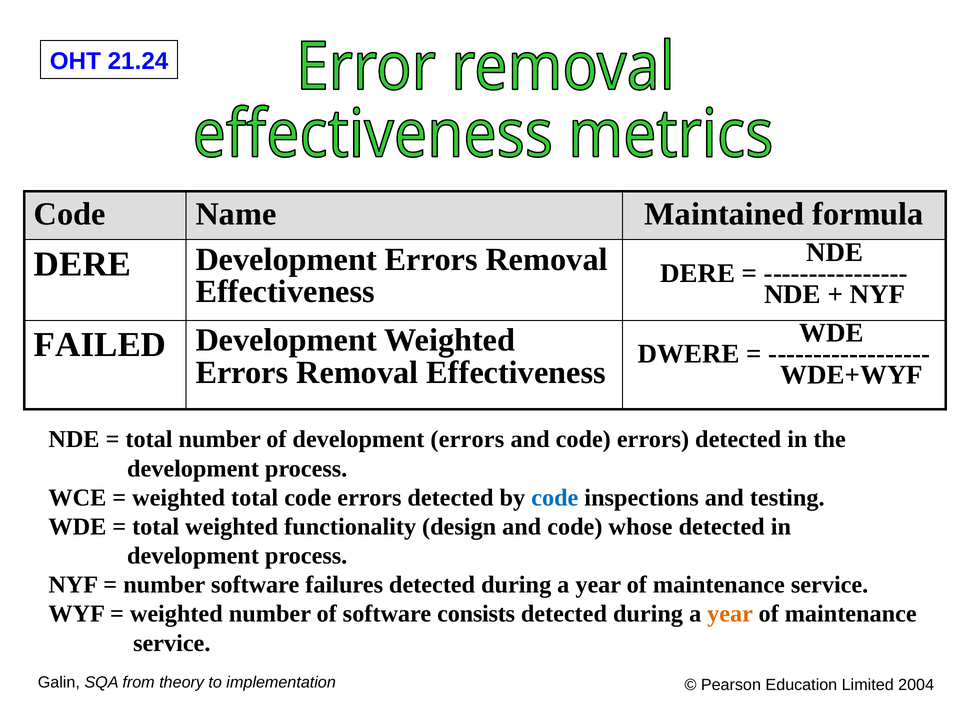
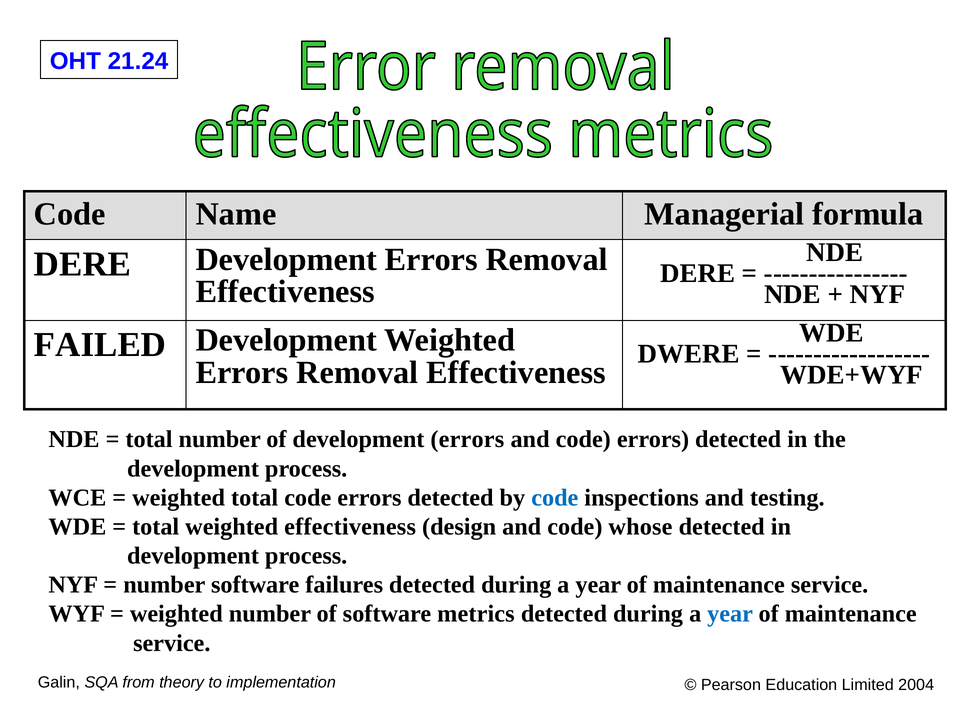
Maintained: Maintained -> Managerial (724, 214)
weighted functionality: functionality -> effectiveness (350, 527)
consists: consists -> metrics (476, 614)
year colour: orange -> blue (730, 614)
